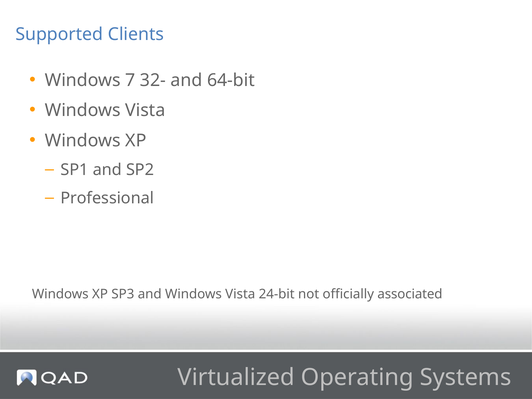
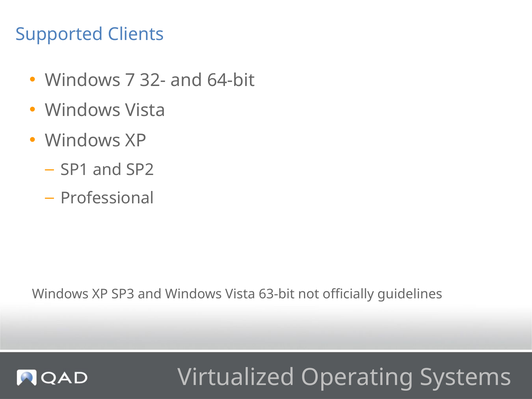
24-bit: 24-bit -> 63-bit (277, 294)
associated: associated -> guidelines (410, 294)
